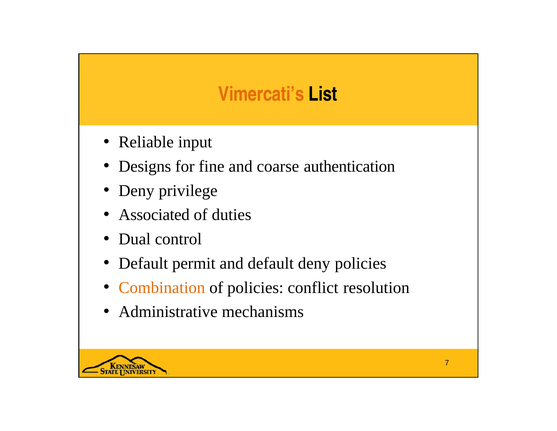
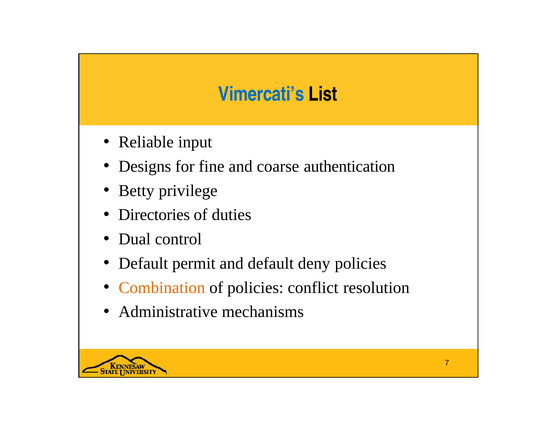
Vimercati’s colour: orange -> blue (261, 94)
Deny: Deny -> Betty (136, 190)
Associated: Associated -> Directories (154, 215)
